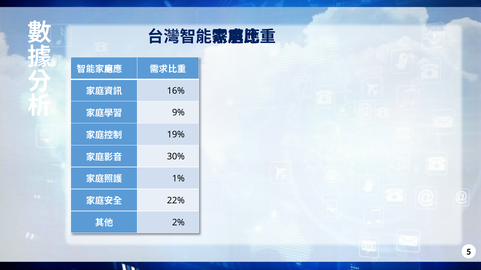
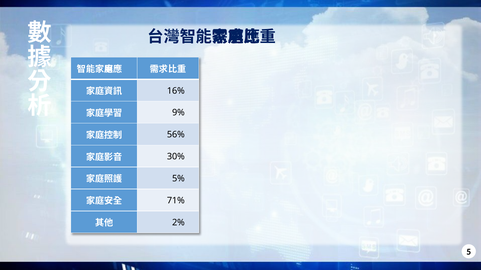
19%: 19% -> 56% (176, 135)
1%: 1% -> 5% (178, 179)
22%: 22% -> 71% (176, 201)
